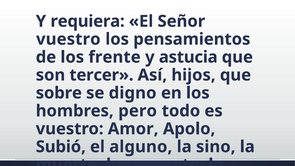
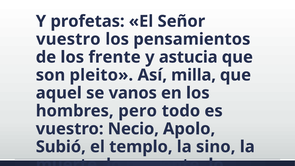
requiera: requiera -> profetas (88, 21)
tercer: tercer -> pleito (101, 75)
hijos: hijos -> milla (194, 75)
sobre: sobre -> aquel (59, 93)
digno: digno -> vanos (133, 93)
Amor: Amor -> Necio (133, 129)
alguno: alguno -> templo (141, 147)
